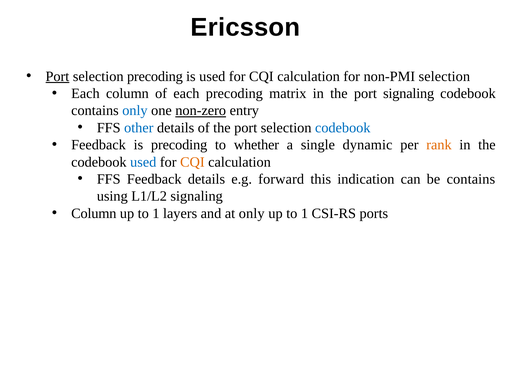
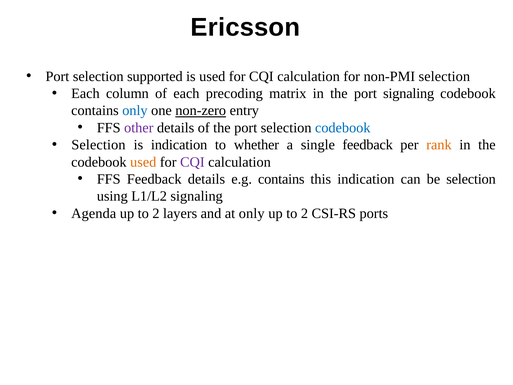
Port underline: present -> none (57, 76)
selection precoding: precoding -> supported (155, 76)
other colour: blue -> purple (139, 128)
Feedback: Feedback -> Selection (98, 145)
is precoding: precoding -> indication (179, 145)
single dynamic: dynamic -> feedback (368, 145)
used colour: blue -> orange (143, 162)
CQI colour: orange -> purple (192, 162)
e.g forward: forward -> contains (281, 179)
be contains: contains -> selection (471, 179)
Column: Column -> Agenda (94, 213)
1: 1 -> 2 (156, 213)
1: 1 -> 2 (305, 213)
